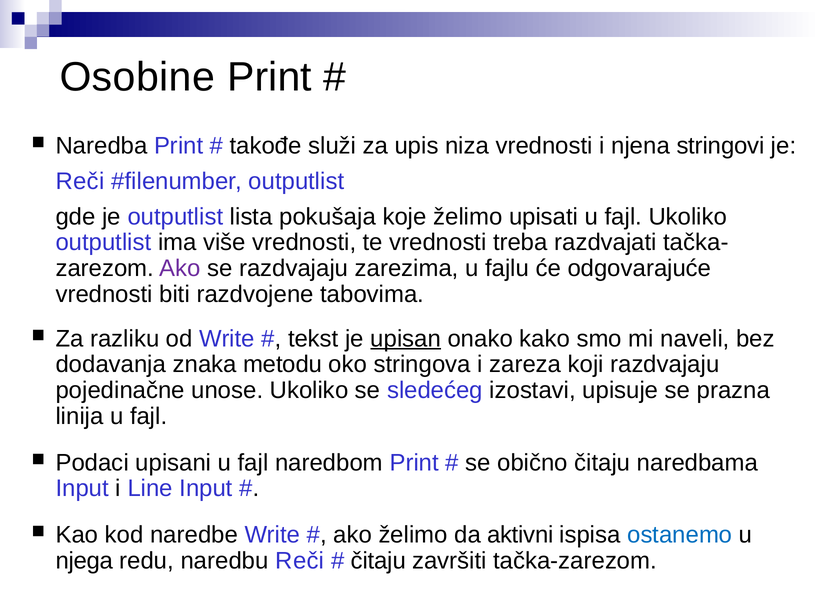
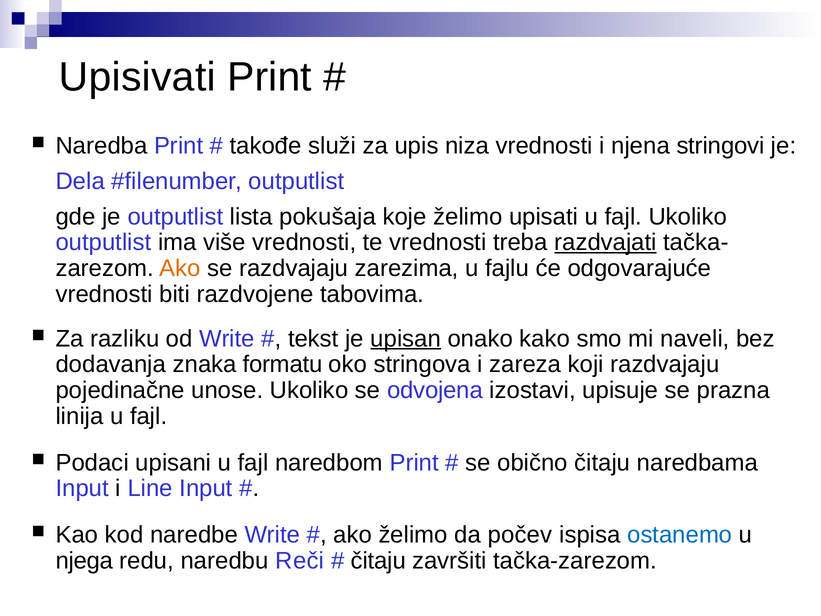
Osobine: Osobine -> Upisivati (137, 77)
Reči: Reči -> Dela (80, 181)
razdvajati underline: none -> present (606, 242)
Ako colour: purple -> orange (180, 268)
metodu: metodu -> formatu (283, 364)
sledećeg: sledećeg -> odvojena (435, 390)
aktivni: aktivni -> počev (520, 535)
